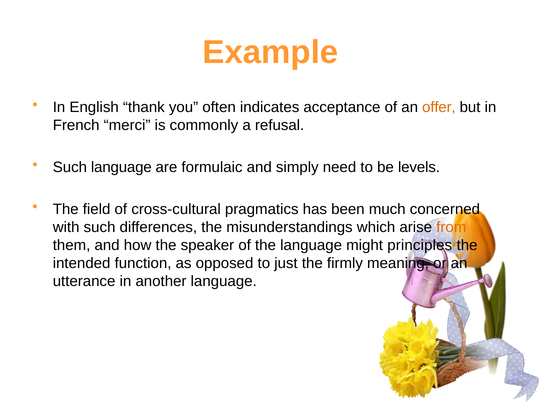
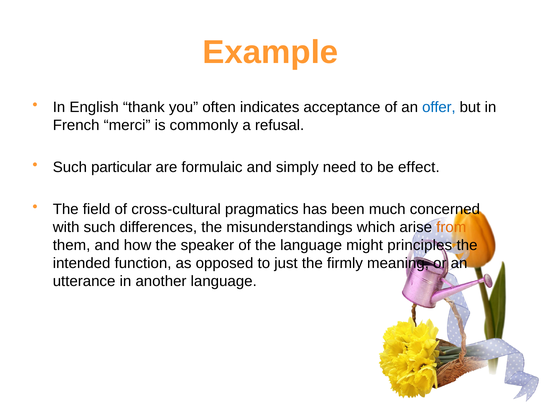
offer colour: orange -> blue (439, 107)
Such language: language -> particular (121, 168)
levels: levels -> effect (419, 168)
